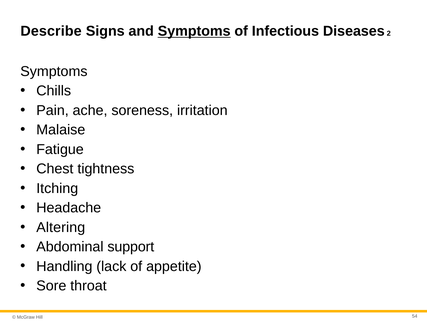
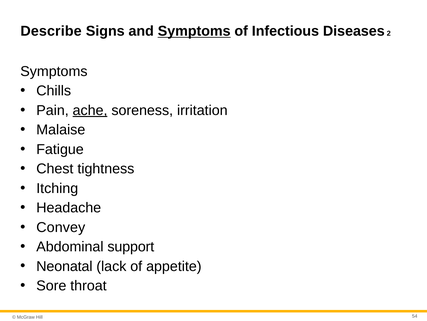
ache underline: none -> present (90, 110)
Altering: Altering -> Convey (61, 227)
Handling: Handling -> Neonatal (64, 266)
